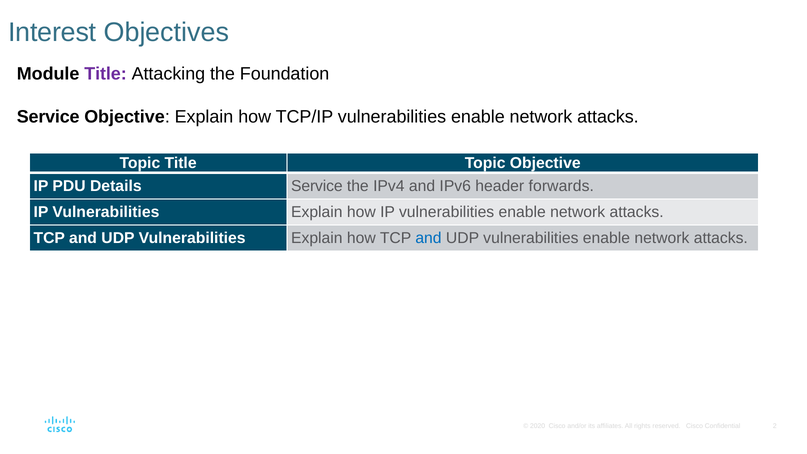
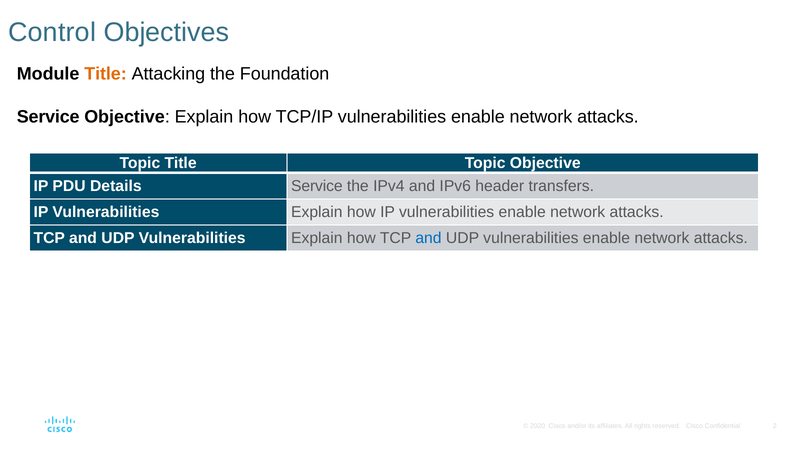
Interest: Interest -> Control (52, 33)
Title colour: purple -> orange (106, 74)
forwards: forwards -> transfers (561, 186)
